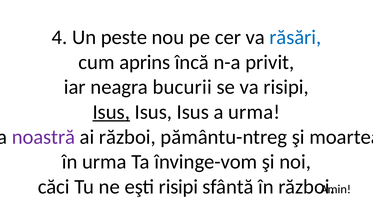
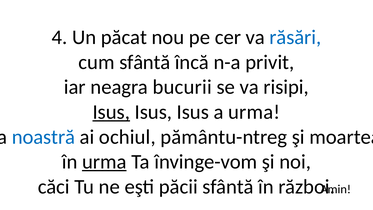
peste: peste -> păcat (124, 37)
cum aprins: aprins -> sfântă (145, 62)
noastră colour: purple -> blue (43, 137)
ai război: război -> ochiul (127, 137)
urma underline: none -> present (104, 162)
eşti risipi: risipi -> păcii (178, 187)
